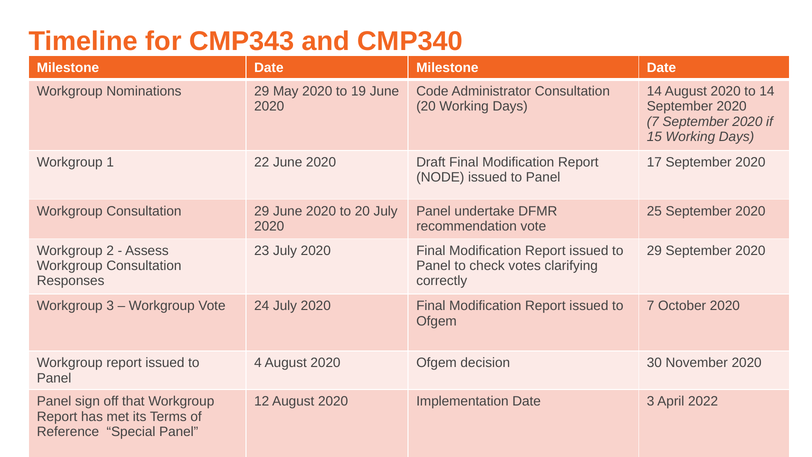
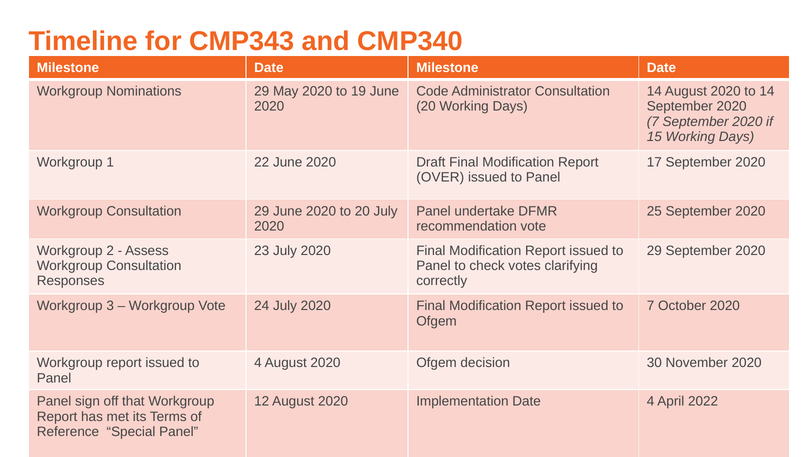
NODE: NODE -> OVER (440, 177)
Date 3: 3 -> 4 (651, 401)
